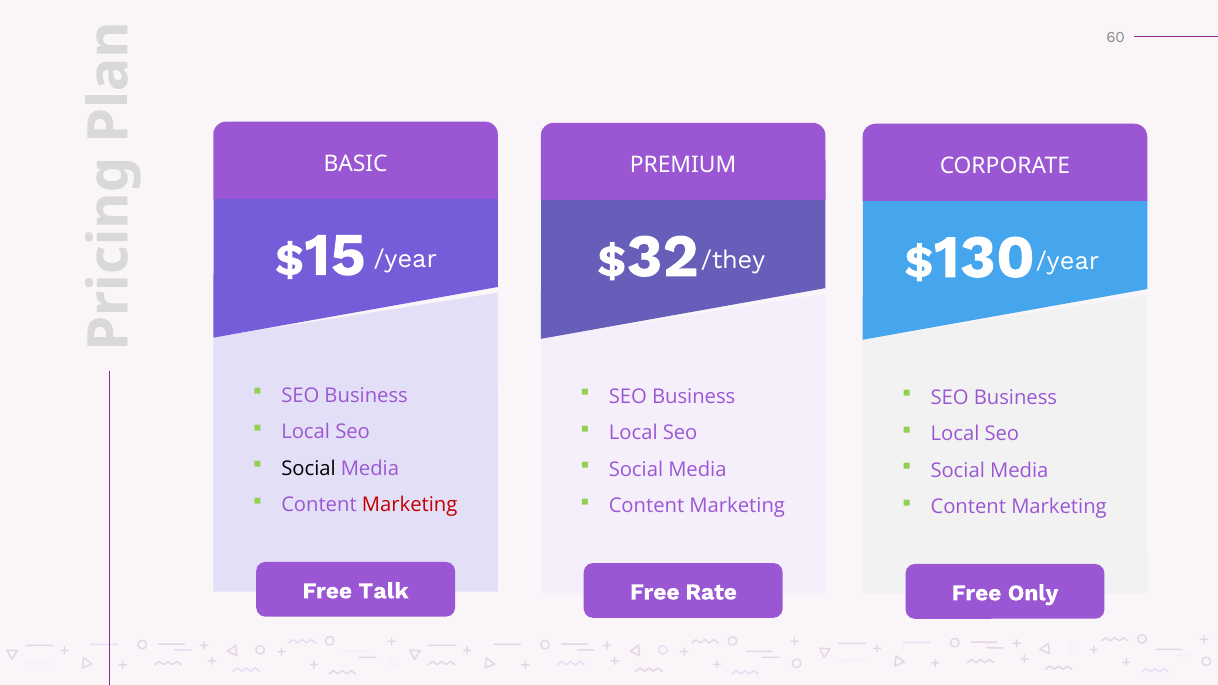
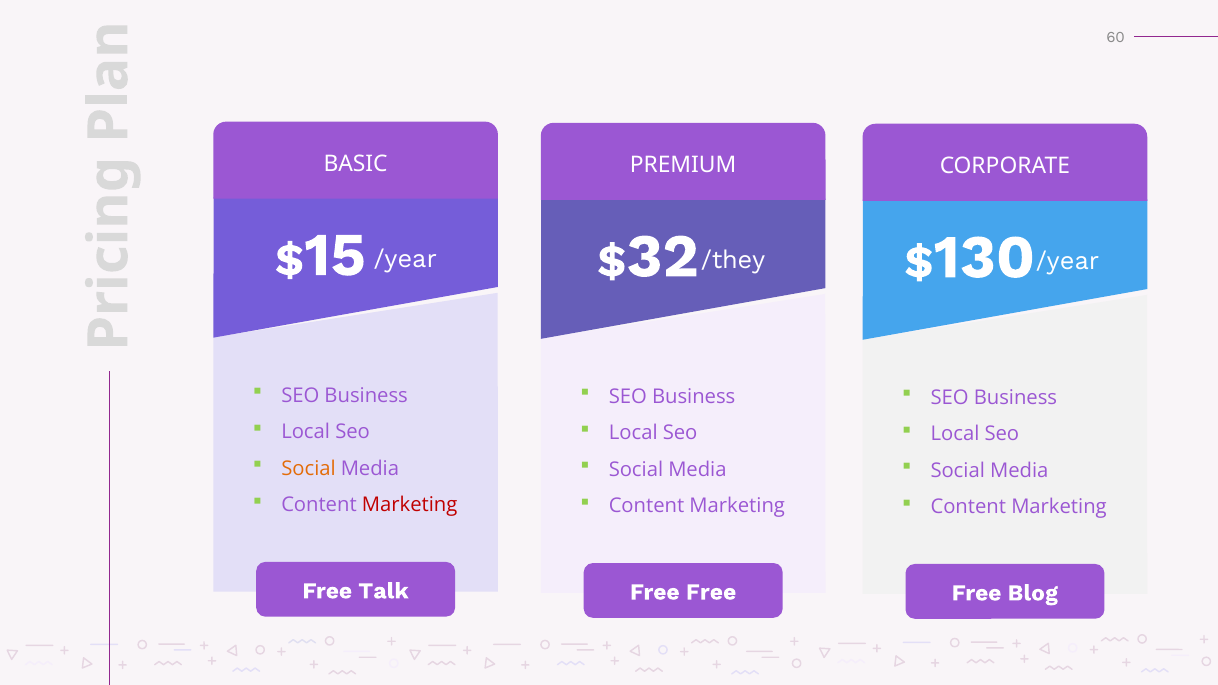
Social colour: black -> orange (308, 469)
Free Rate: Rate -> Free (711, 592)
Only: Only -> Blog (1033, 593)
